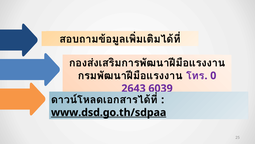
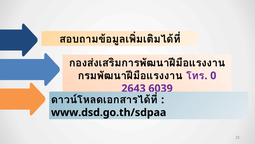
www.dsd.go.th/sdpaa underline: present -> none (109, 112)
